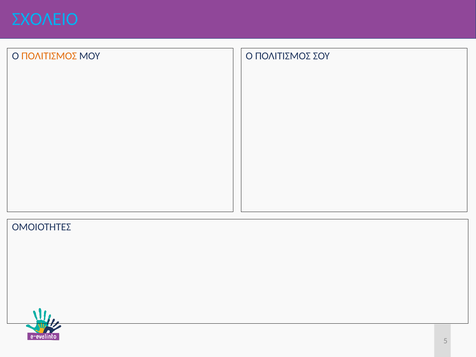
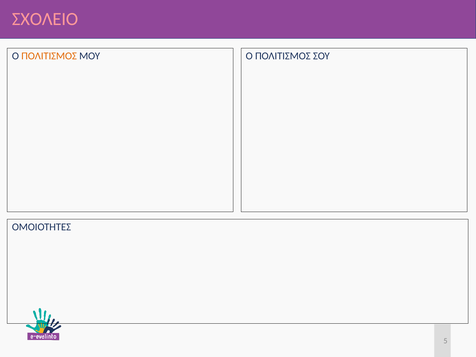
ΣΧΟΛΕΙΟ colour: light blue -> pink (45, 19)
